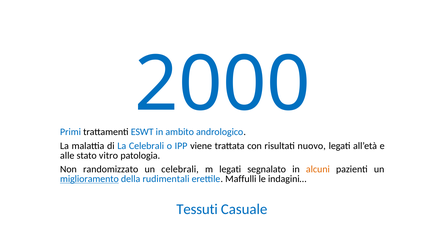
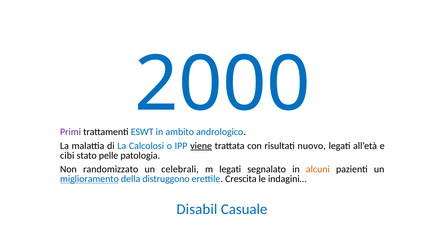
Primi colour: blue -> purple (71, 132)
La Celebrali: Celebrali -> Calcolosi (147, 145)
viene underline: none -> present (201, 145)
alle: alle -> cibi (67, 155)
vitro: vitro -> pelle (109, 155)
rudimentali: rudimentali -> distruggono (166, 178)
Maffulli: Maffulli -> Crescita (241, 178)
Tessuti: Tessuti -> Disabil (197, 209)
